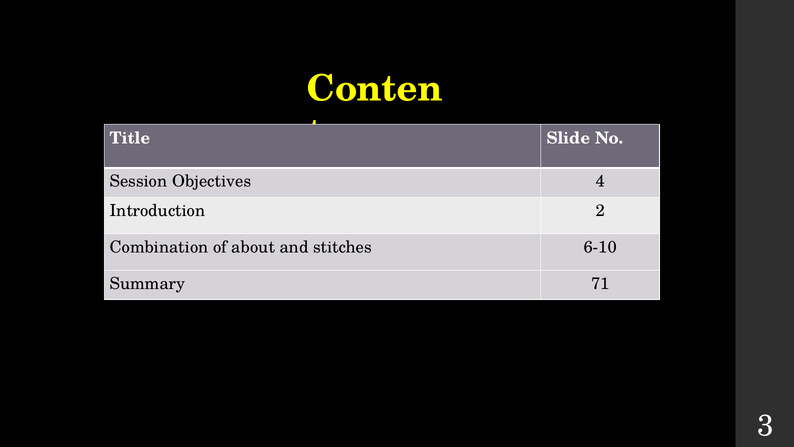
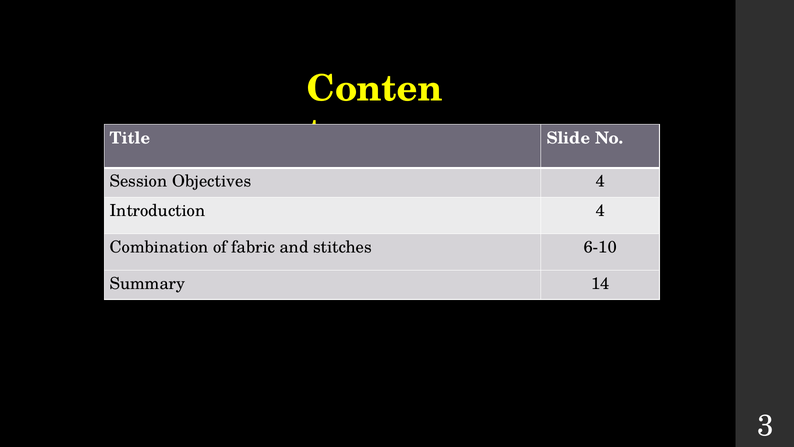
Introduction 2: 2 -> 4 (600, 210)
about: about -> fabric (253, 247)
71: 71 -> 14 (600, 283)
